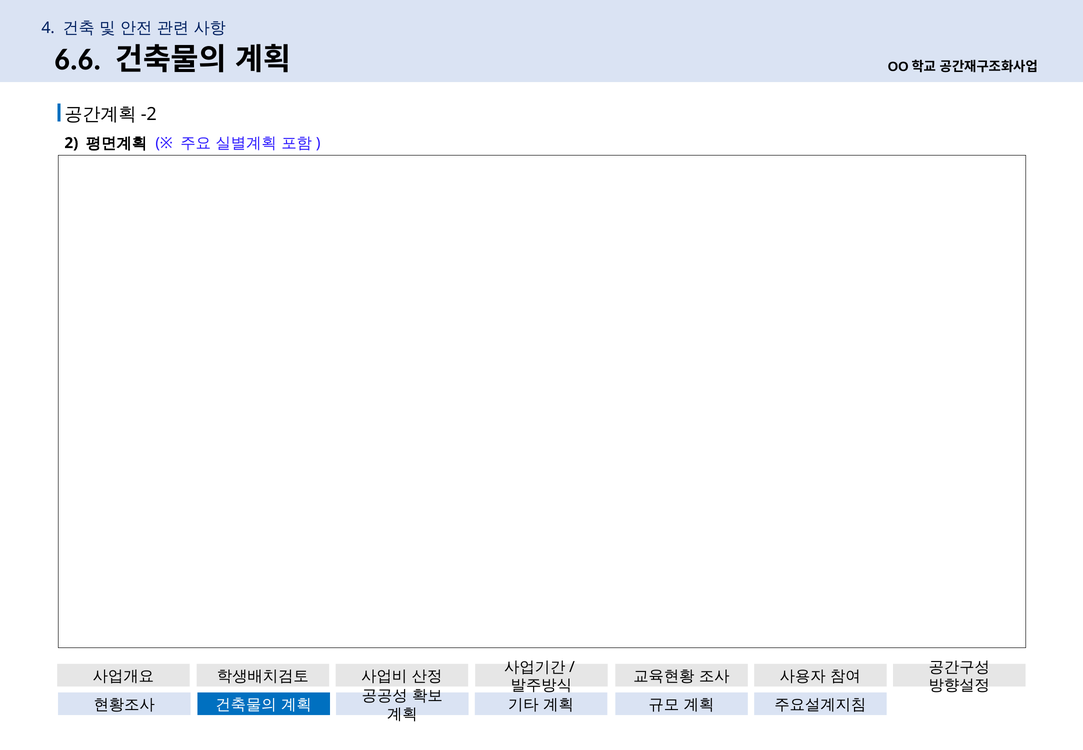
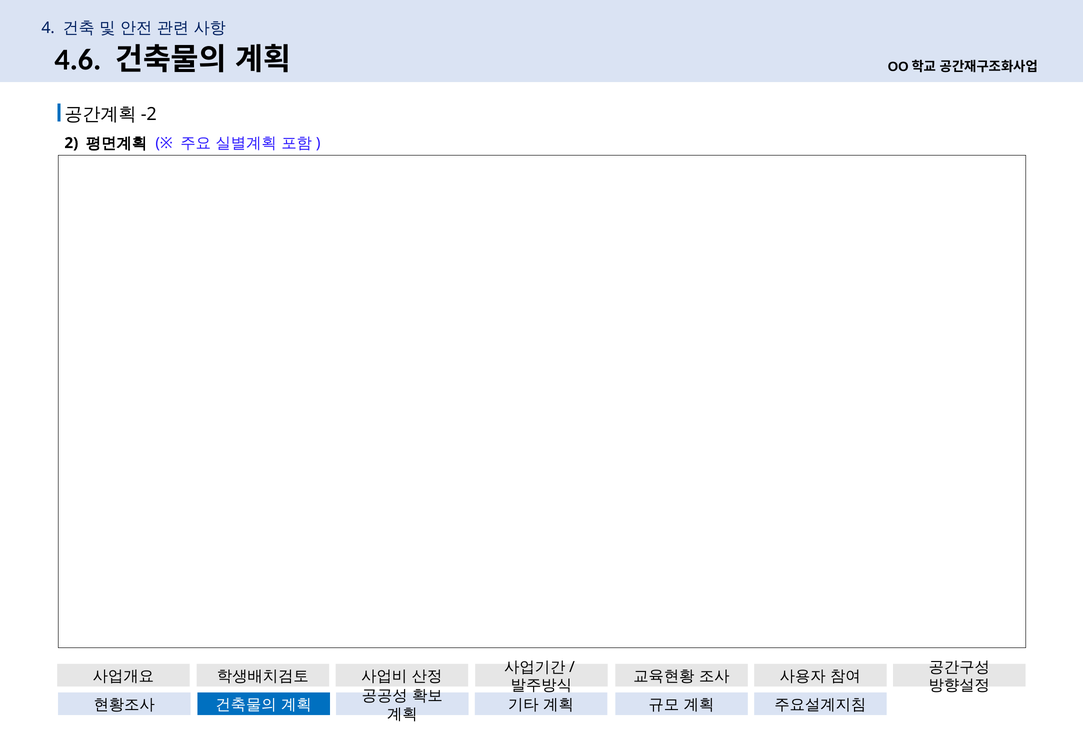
6.6: 6.6 -> 4.6 (78, 60)
